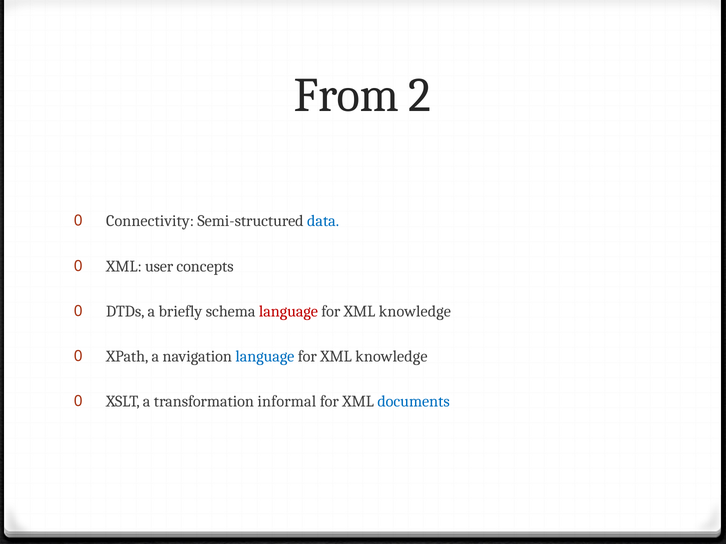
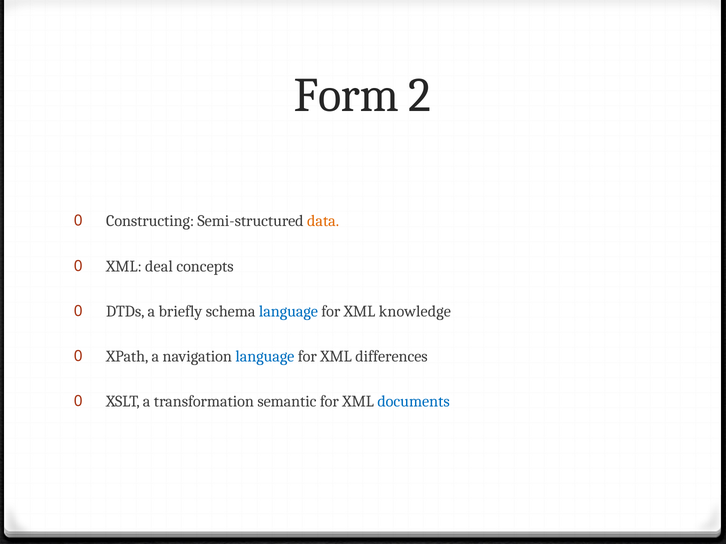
From: From -> Form (346, 95)
Connectivity: Connectivity -> Constructing (150, 221)
data colour: blue -> orange (323, 221)
user: user -> deal (159, 266)
language colour: red -> blue (288, 312)
knowledge: knowledge -> differences (391, 357)
informal: informal -> semantic (287, 402)
